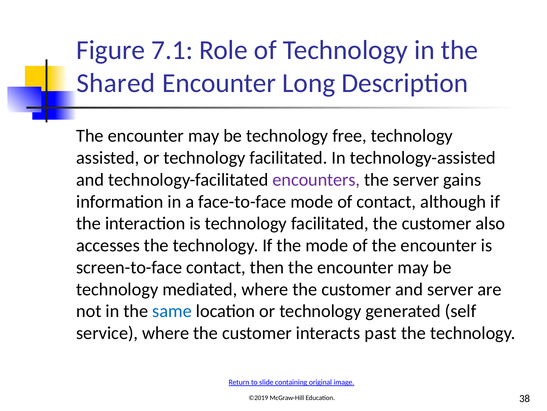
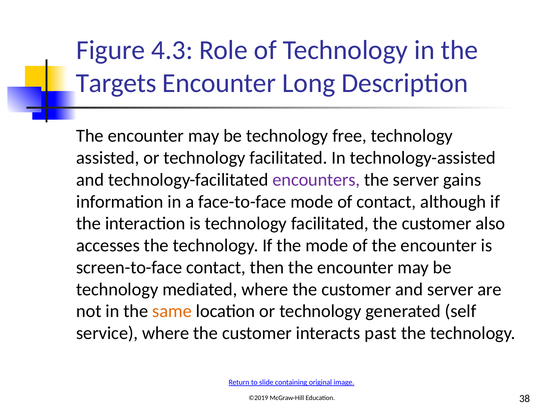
7.1: 7.1 -> 4.3 (172, 50)
Shared: Shared -> Targets (116, 83)
same colour: blue -> orange (172, 311)
